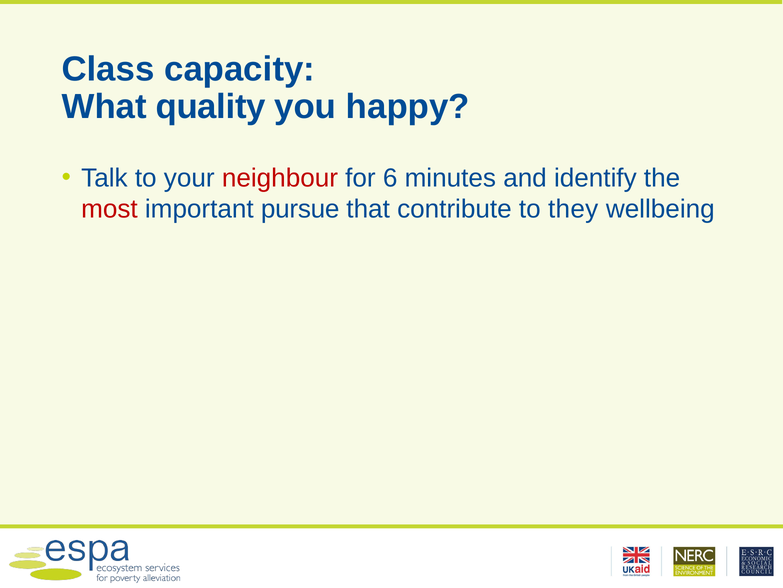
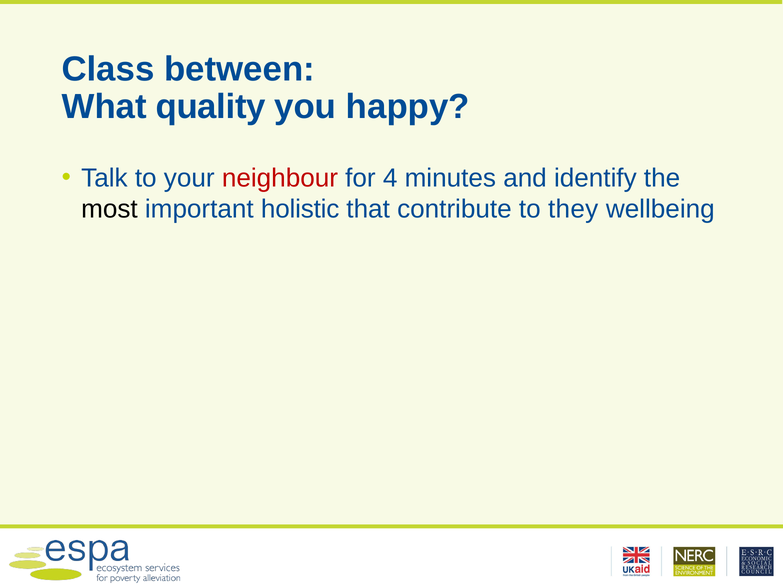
capacity: capacity -> between (240, 69)
6: 6 -> 4 (390, 178)
most colour: red -> black (109, 209)
pursue: pursue -> holistic (300, 209)
